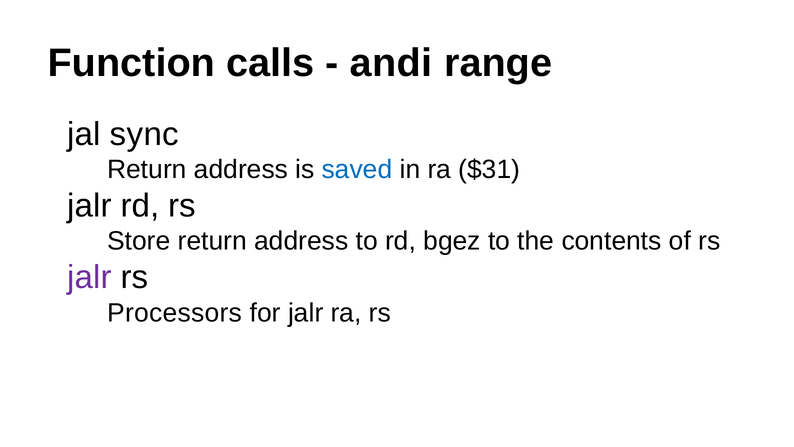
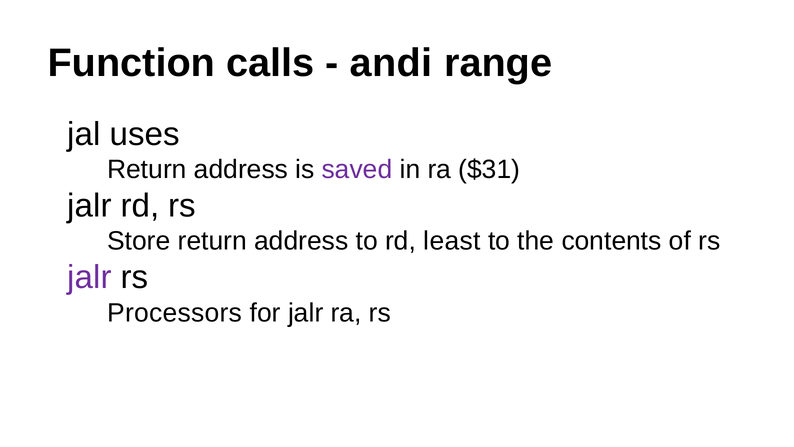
sync: sync -> uses (145, 134)
saved colour: blue -> purple (357, 170)
bgez: bgez -> least (452, 241)
